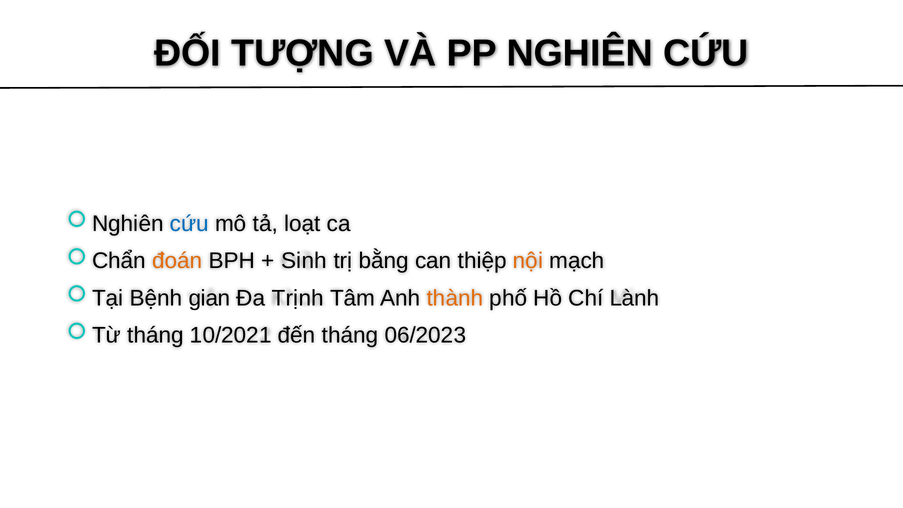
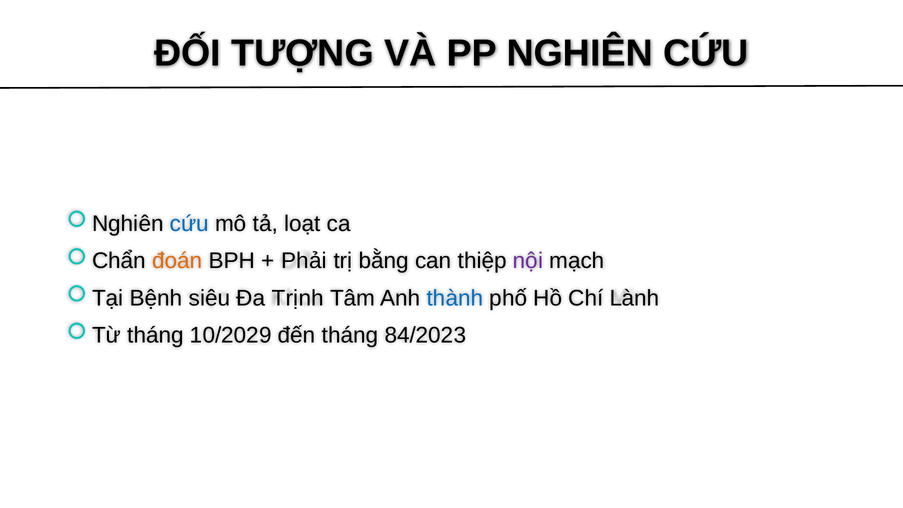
Sinh: Sinh -> Phải (304, 261)
nội colour: orange -> purple (528, 261)
gian: gian -> siêu (209, 298)
thành colour: orange -> blue (455, 298)
10/2021: 10/2021 -> 10/2029 (231, 335)
06/2023: 06/2023 -> 84/2023 (425, 335)
